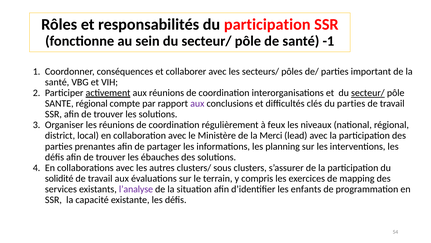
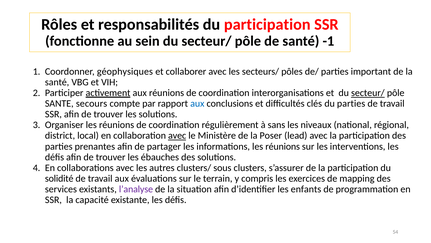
conséquences: conséquences -> géophysiques (125, 71)
SANTE régional: régional -> secours (92, 103)
aux colour: purple -> blue (197, 103)
feux: feux -> sans (276, 125)
avec underline: none -> present (177, 135)
Merci: Merci -> Poser (271, 135)
informations les planning: planning -> réunions (283, 146)
